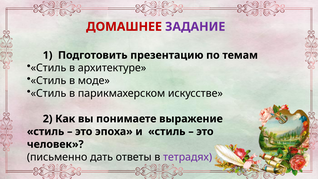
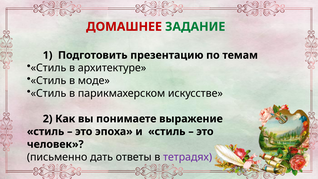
ЗАДАНИЕ colour: purple -> green (195, 27)
